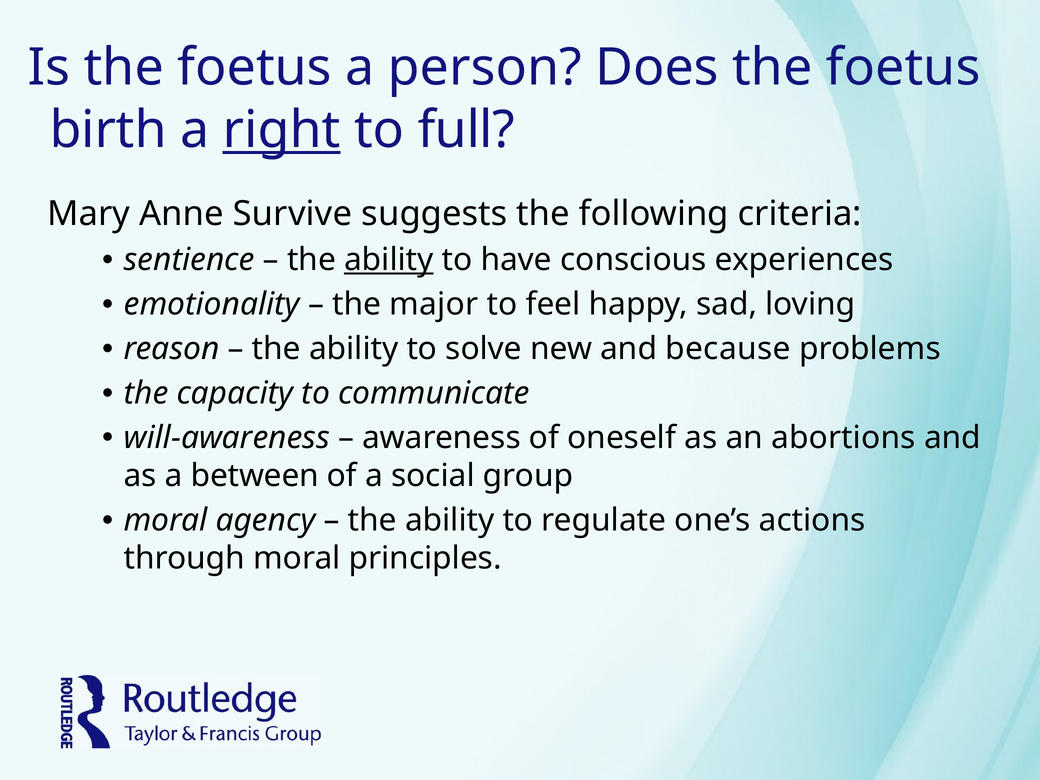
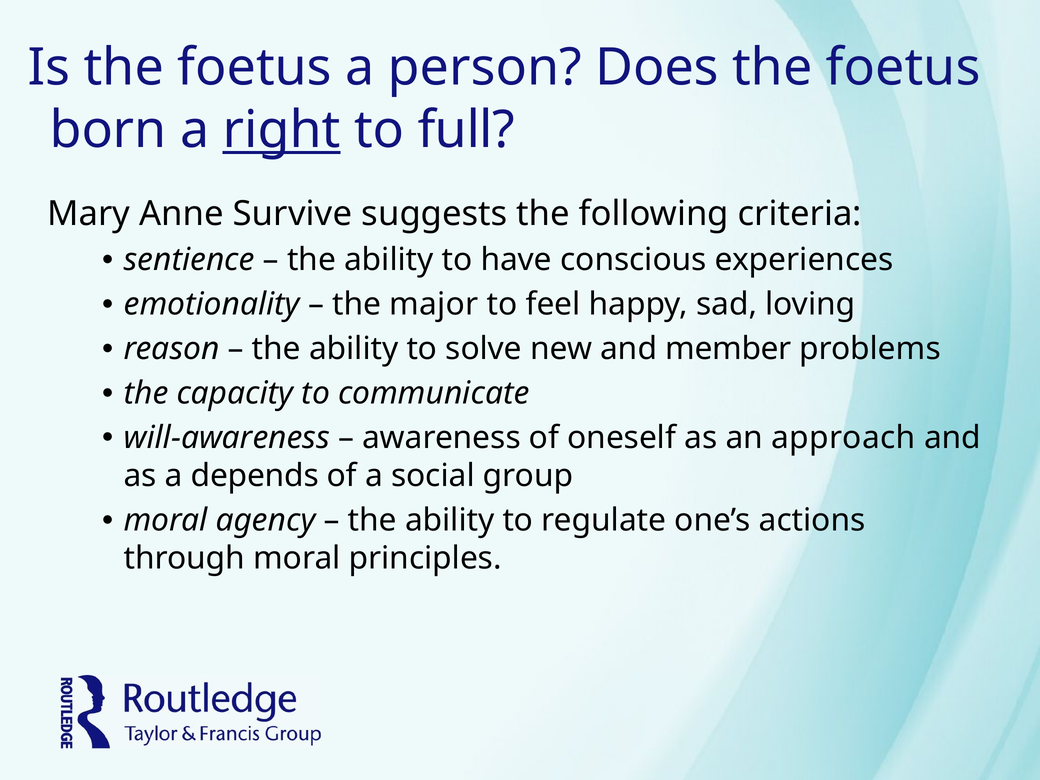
birth: birth -> born (108, 130)
ability underline: present -> none (389, 260)
because: because -> member (728, 349)
abortions: abortions -> approach (843, 438)
between: between -> depends (255, 476)
